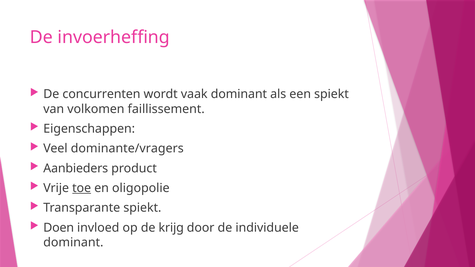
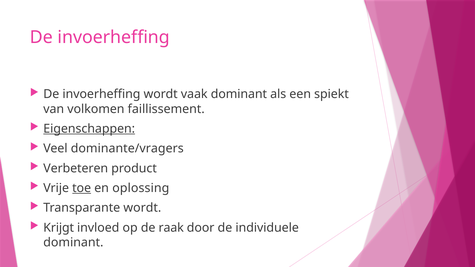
concurrenten: concurrenten -> invoerheffing (101, 94)
Eigenschappen underline: none -> present (89, 129)
Aanbieders: Aanbieders -> Verbeteren (76, 168)
oligopolie: oligopolie -> oplossing (141, 188)
Transparante spiekt: spiekt -> wordt (142, 208)
Doen: Doen -> Krijgt (59, 228)
krijg: krijg -> raak (171, 228)
